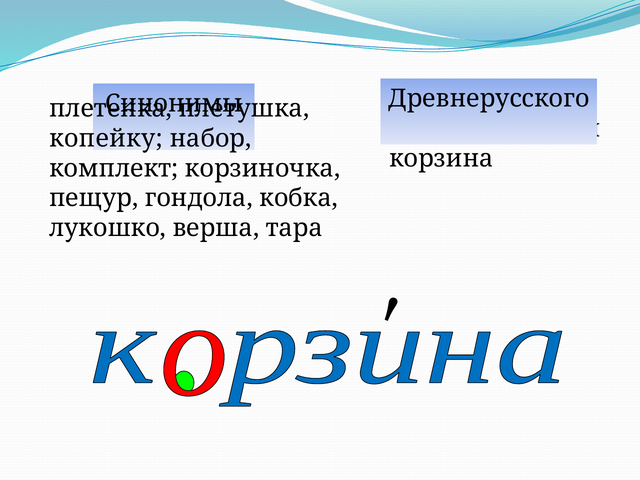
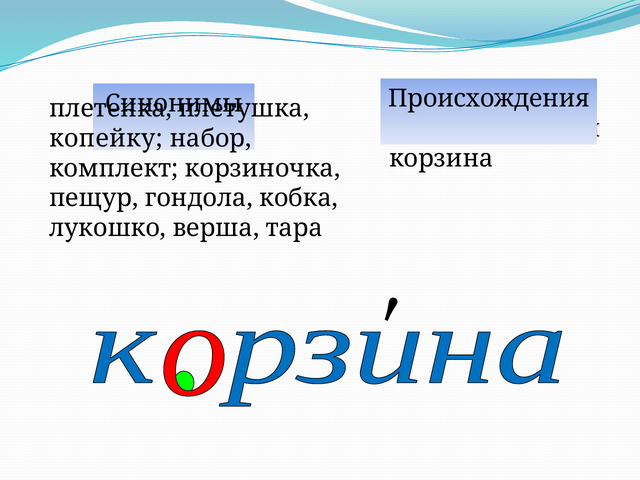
Древнерусского: Древнерусского -> Происхождения (489, 99)
